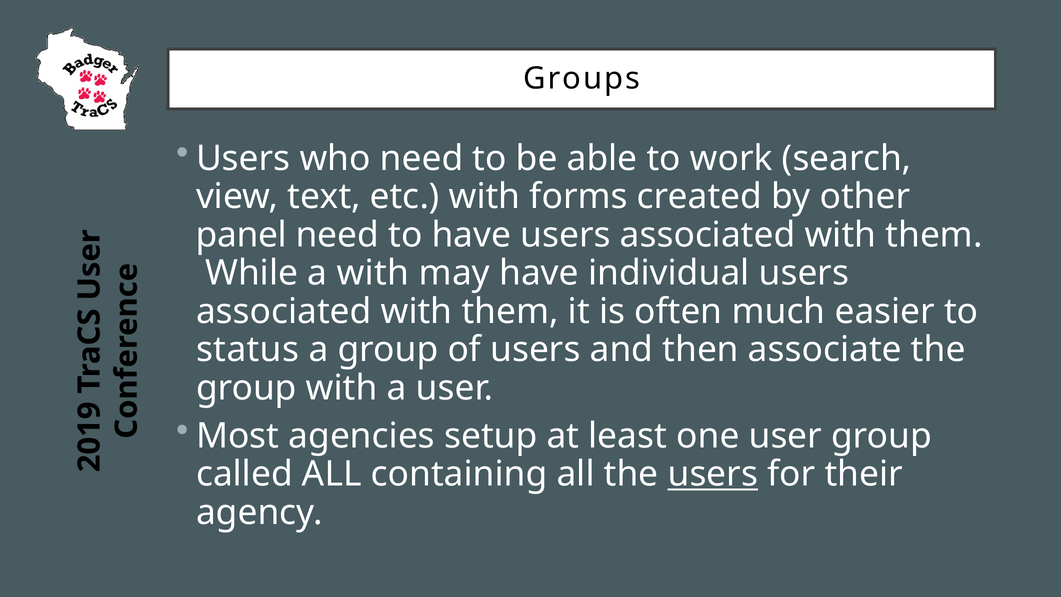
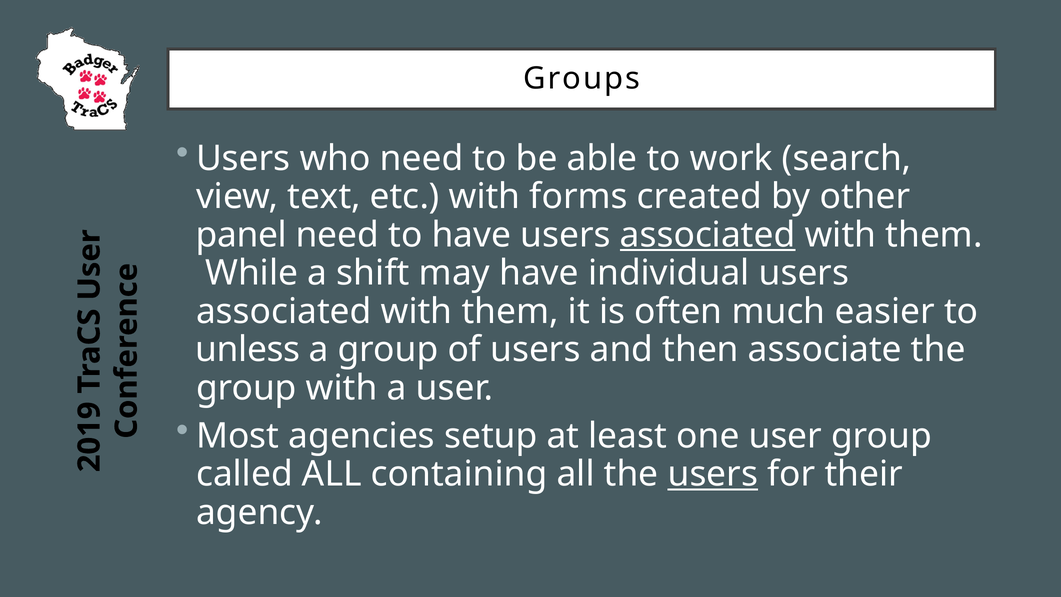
associated underline: none -> present (708, 235)
a with: with -> shift (373, 273)
status: status -> unless (248, 350)
